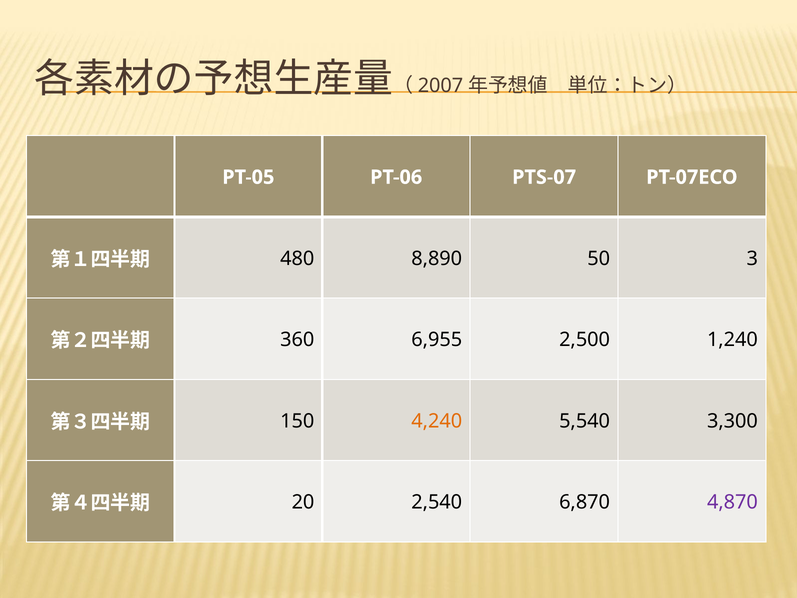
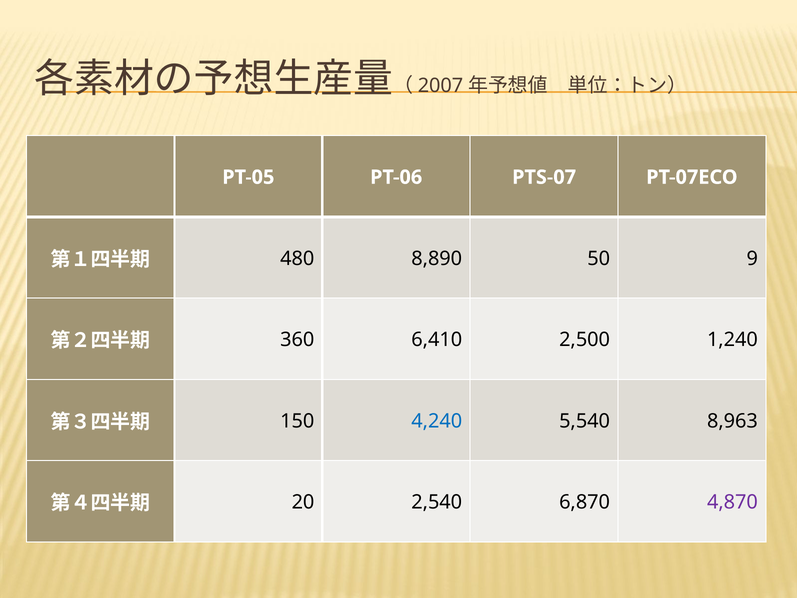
3: 3 -> 9 (752, 258)
6,955: 6,955 -> 6,410 (437, 340)
4,240 colour: orange -> blue (437, 421)
3,300: 3,300 -> 8,963 (732, 421)
